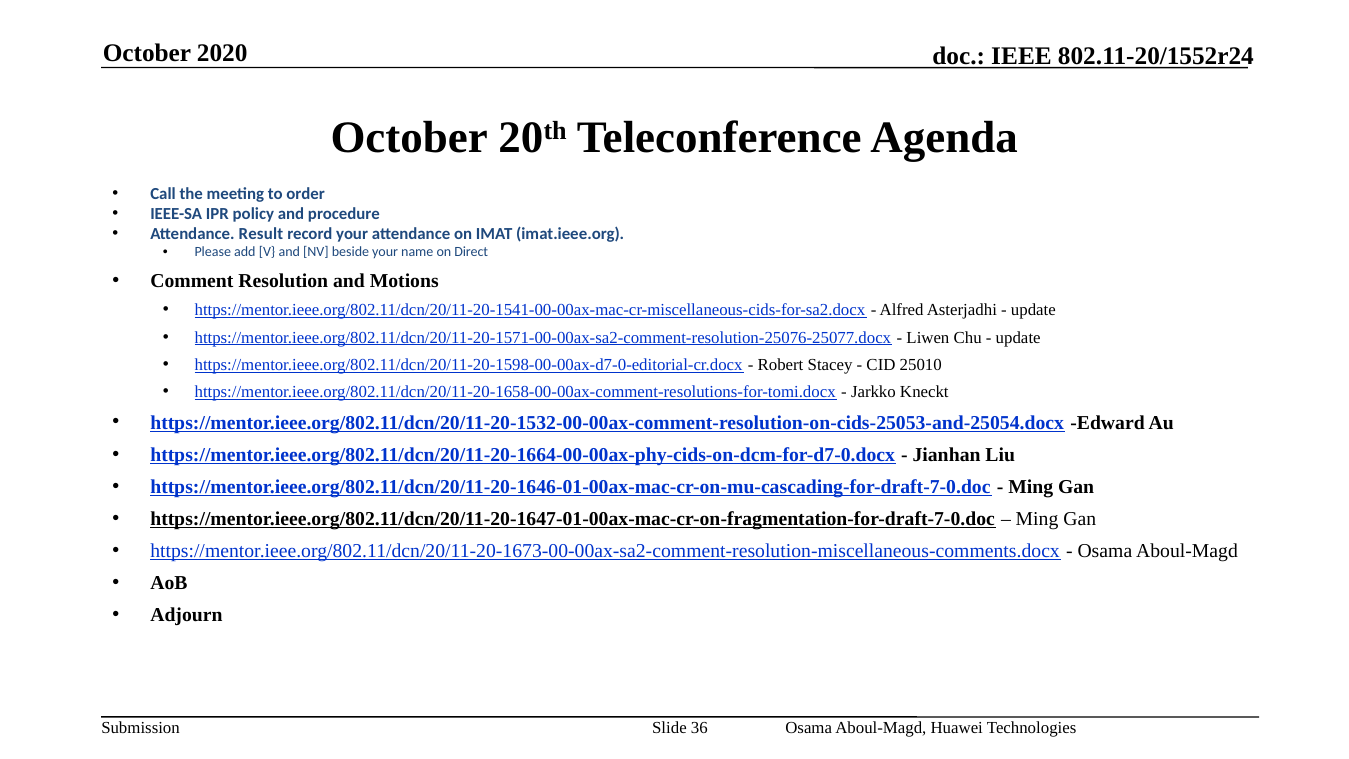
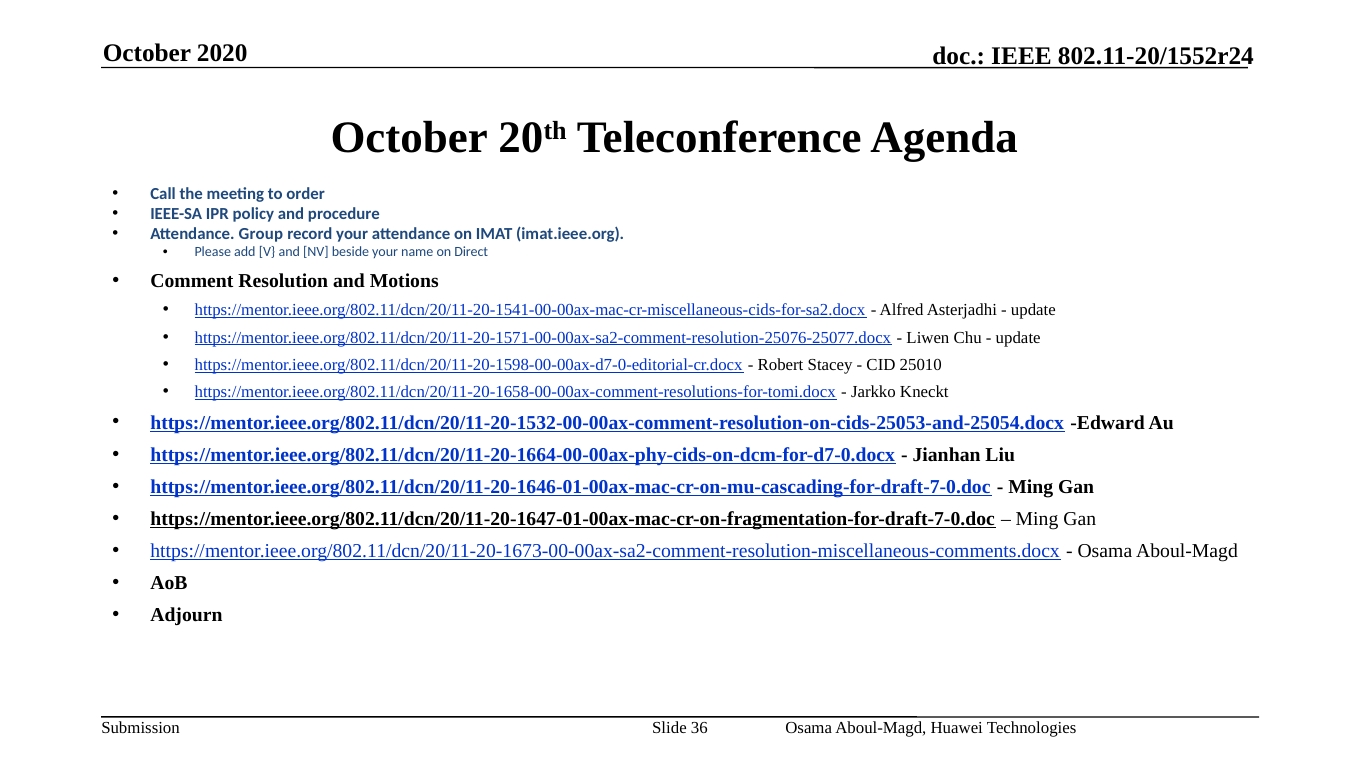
Result: Result -> Group (261, 234)
